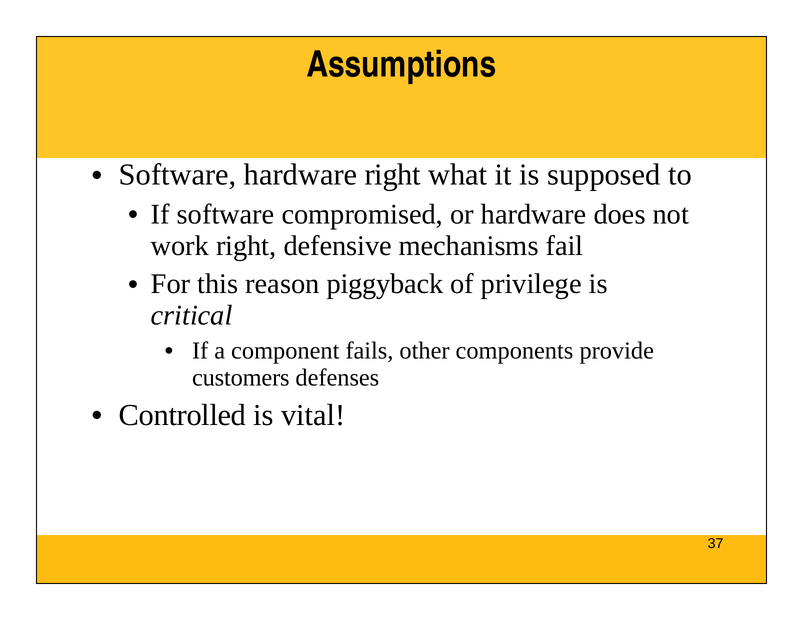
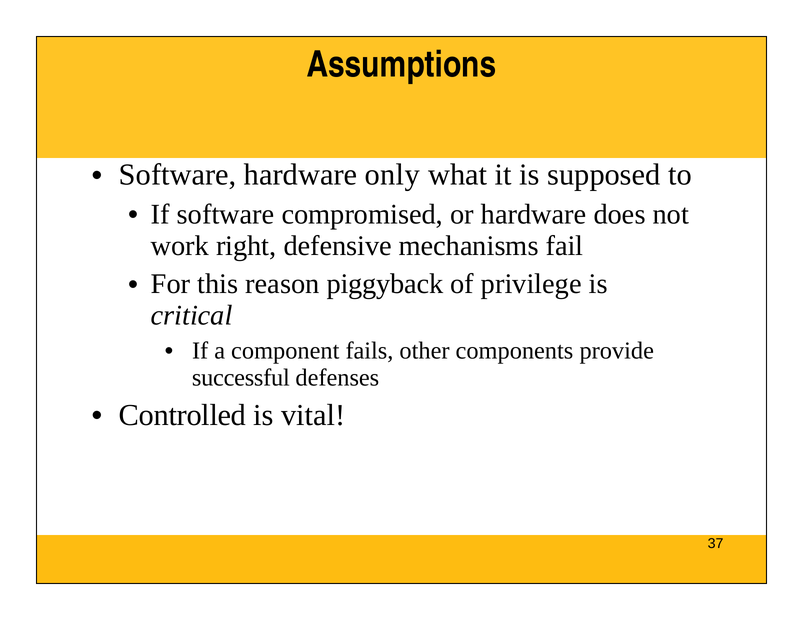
hardware right: right -> only (392, 175)
customers: customers -> successful (241, 378)
